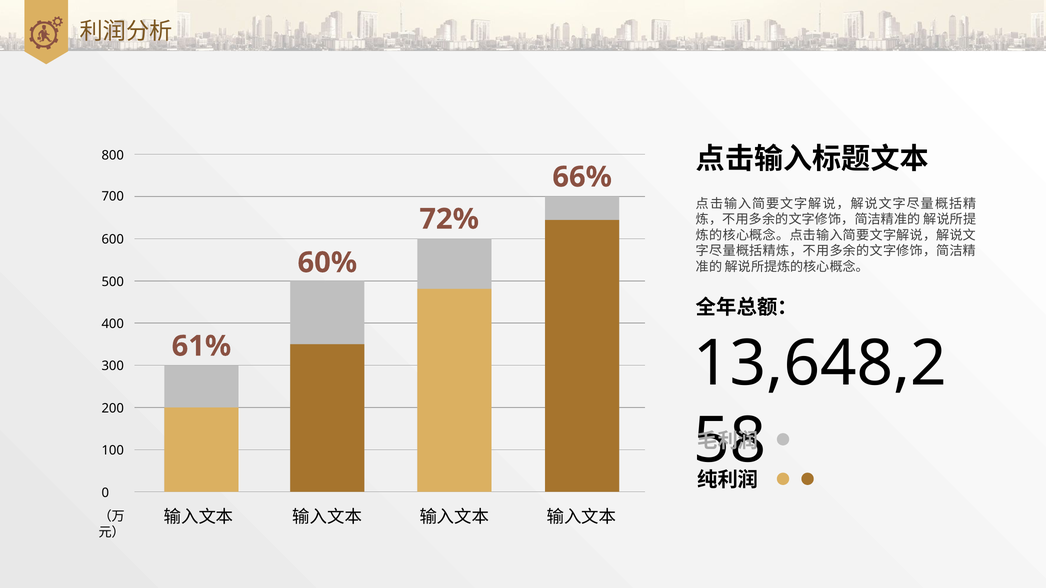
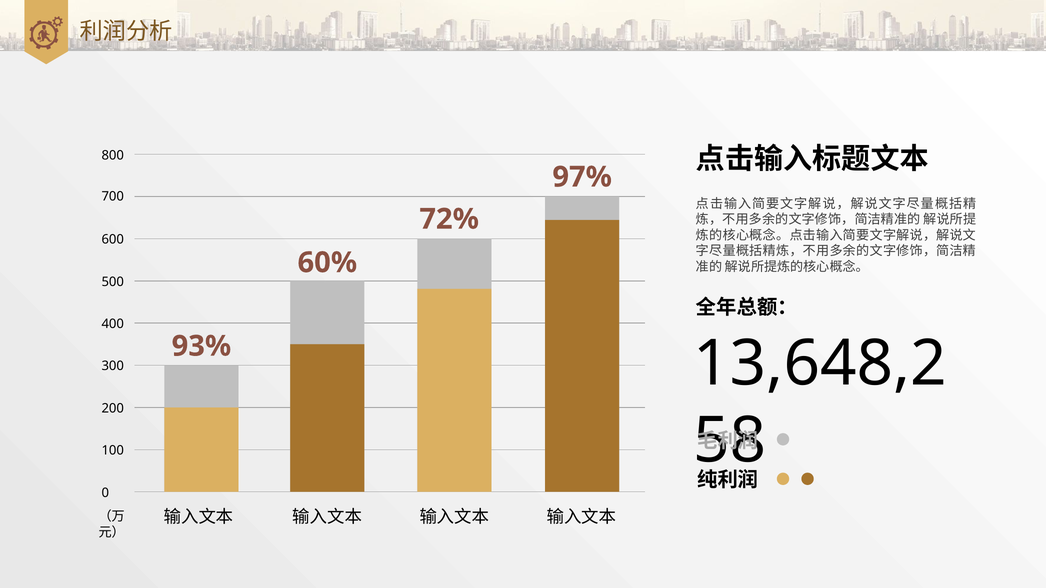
66%: 66% -> 97% (582, 177)
61%: 61% -> 93% (201, 346)
